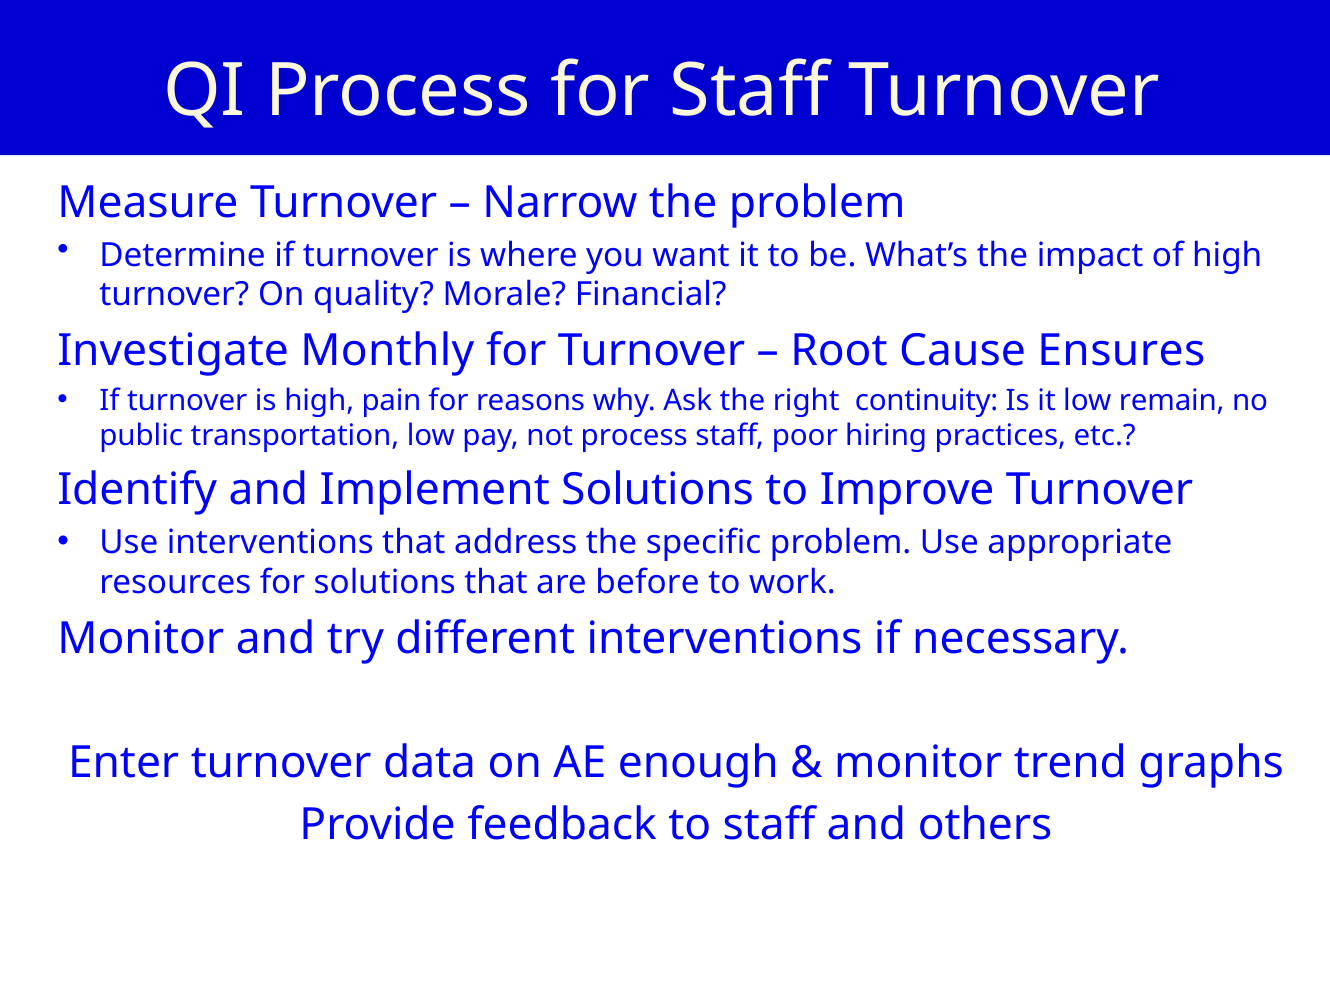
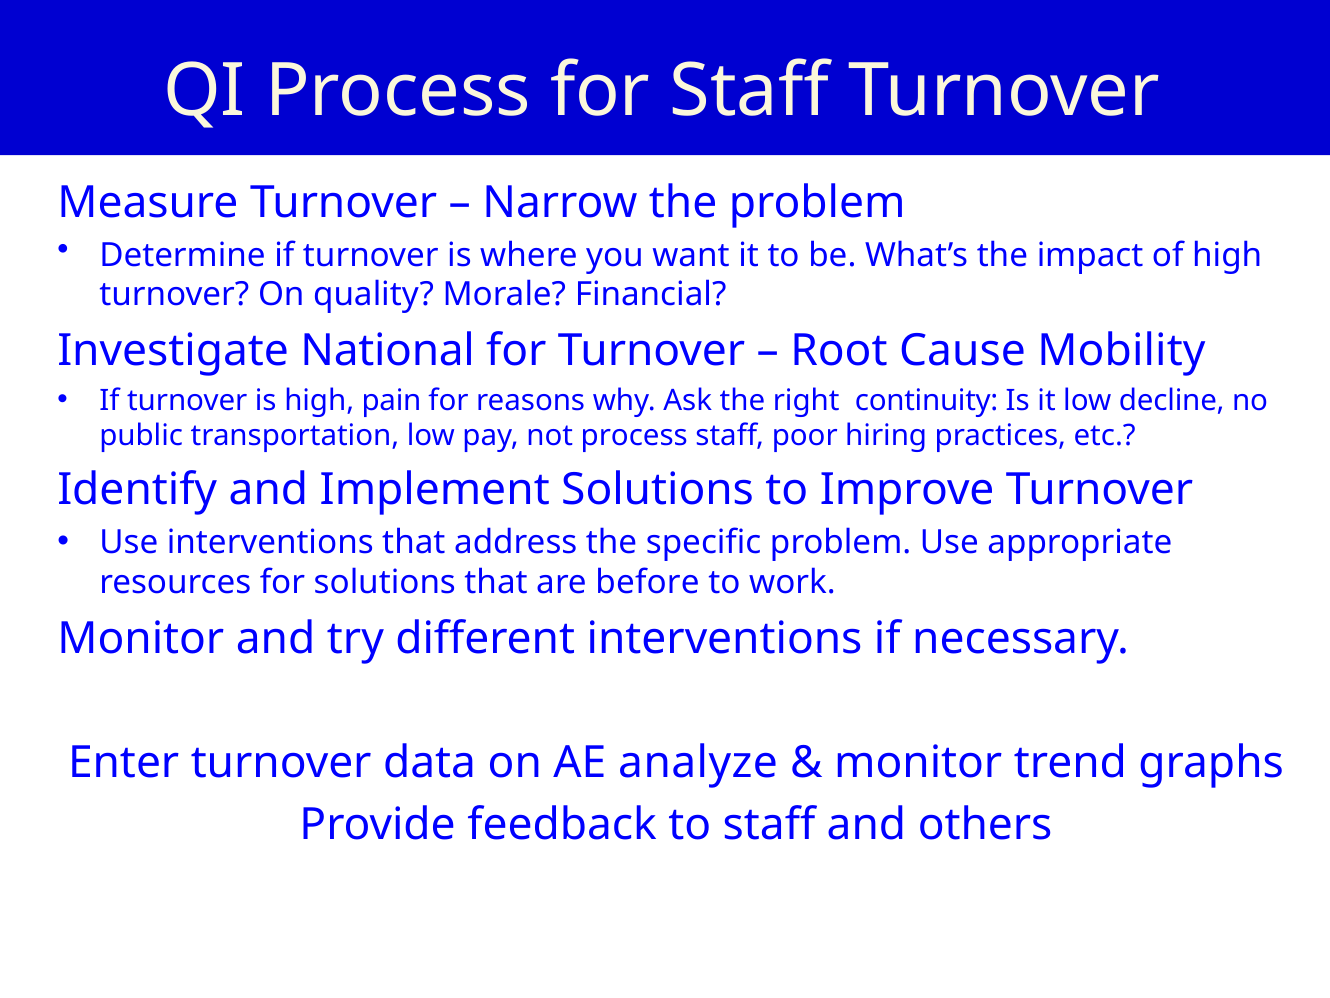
Monthly: Monthly -> National (388, 351)
Ensures: Ensures -> Mobility (1121, 351)
remain: remain -> decline (1172, 400)
enough: enough -> analyze (698, 762)
